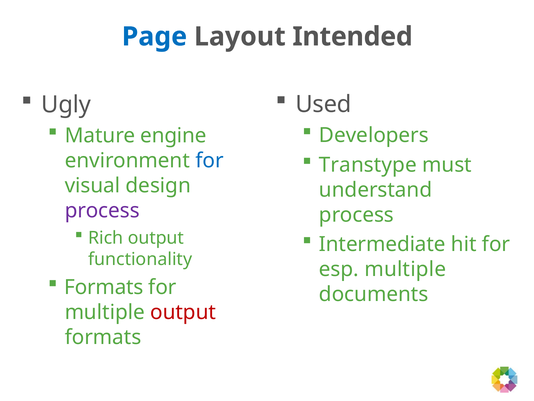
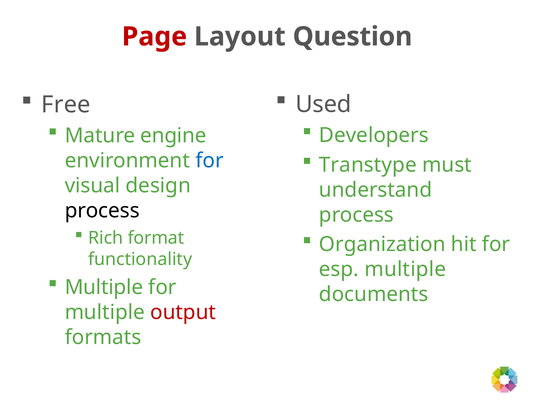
Page colour: blue -> red (154, 37)
Intended: Intended -> Question (353, 37)
Ugly: Ugly -> Free (66, 105)
process colour: purple -> black (102, 210)
Rich output: output -> format (156, 238)
Intermediate: Intermediate -> Organization (382, 244)
Formats: Formats -> Multiple (104, 287)
